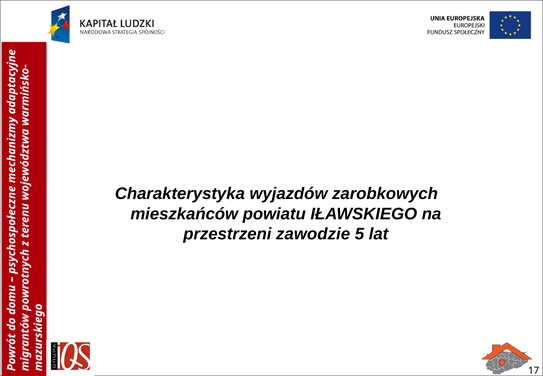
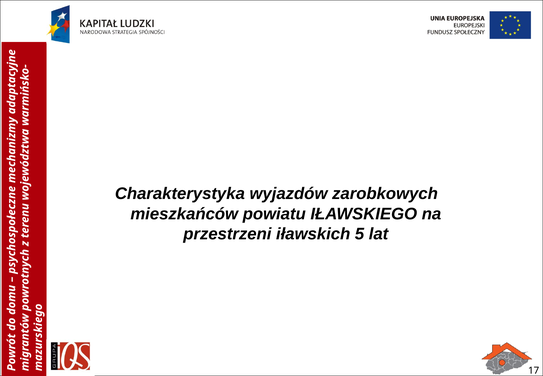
zawodzie: zawodzie -> iławskich (313, 234)
